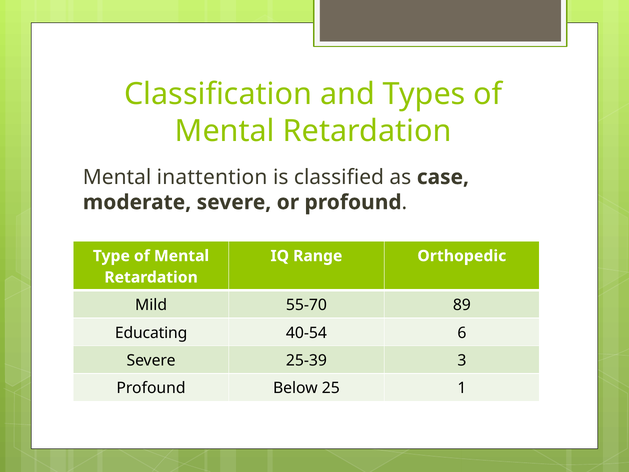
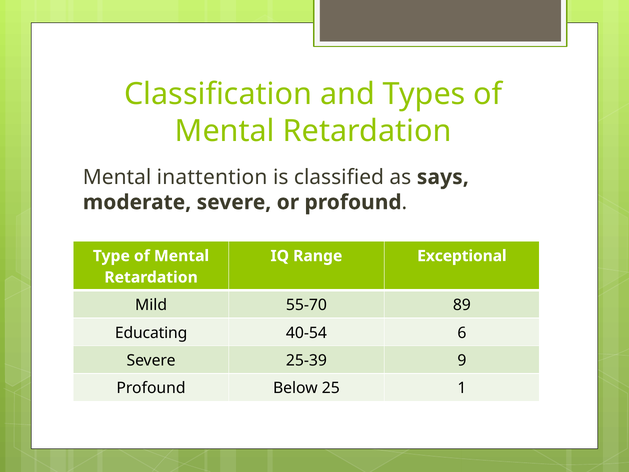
case: case -> says (443, 177)
Orthopedic: Orthopedic -> Exceptional (462, 256)
3: 3 -> 9 (462, 360)
